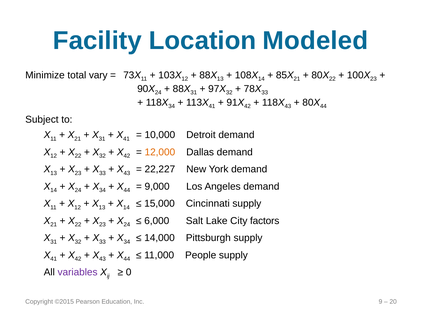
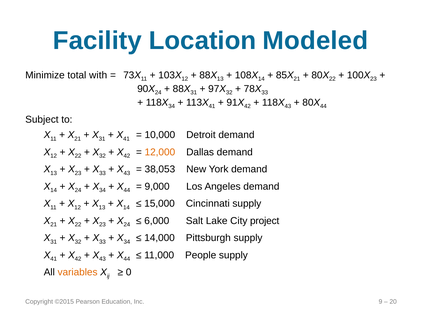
vary: vary -> with (98, 75)
22,227: 22,227 -> 38,053 (160, 170)
factors: factors -> project (265, 221)
variables colour: purple -> orange (78, 273)
